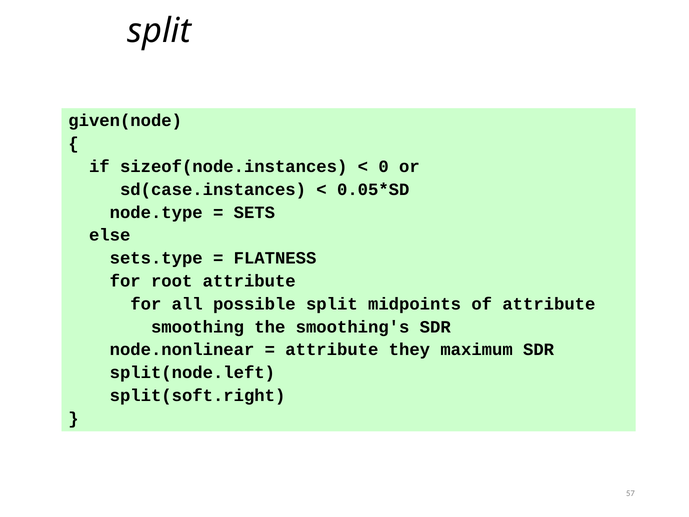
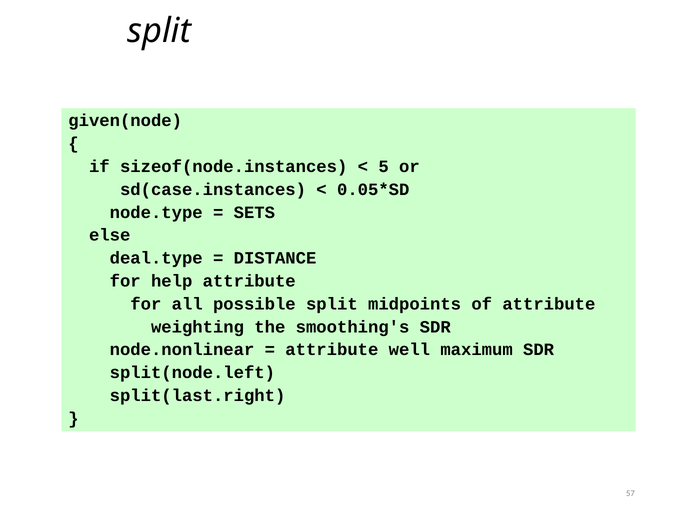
0: 0 -> 5 (384, 166)
sets.type: sets.type -> deal.type (156, 258)
FLATNESS: FLATNESS -> DISTANCE (275, 258)
root: root -> help (172, 281)
smoothing: smoothing -> weighting (198, 327)
they: they -> well (409, 350)
split(soft.right: split(soft.right -> split(last.right (198, 395)
